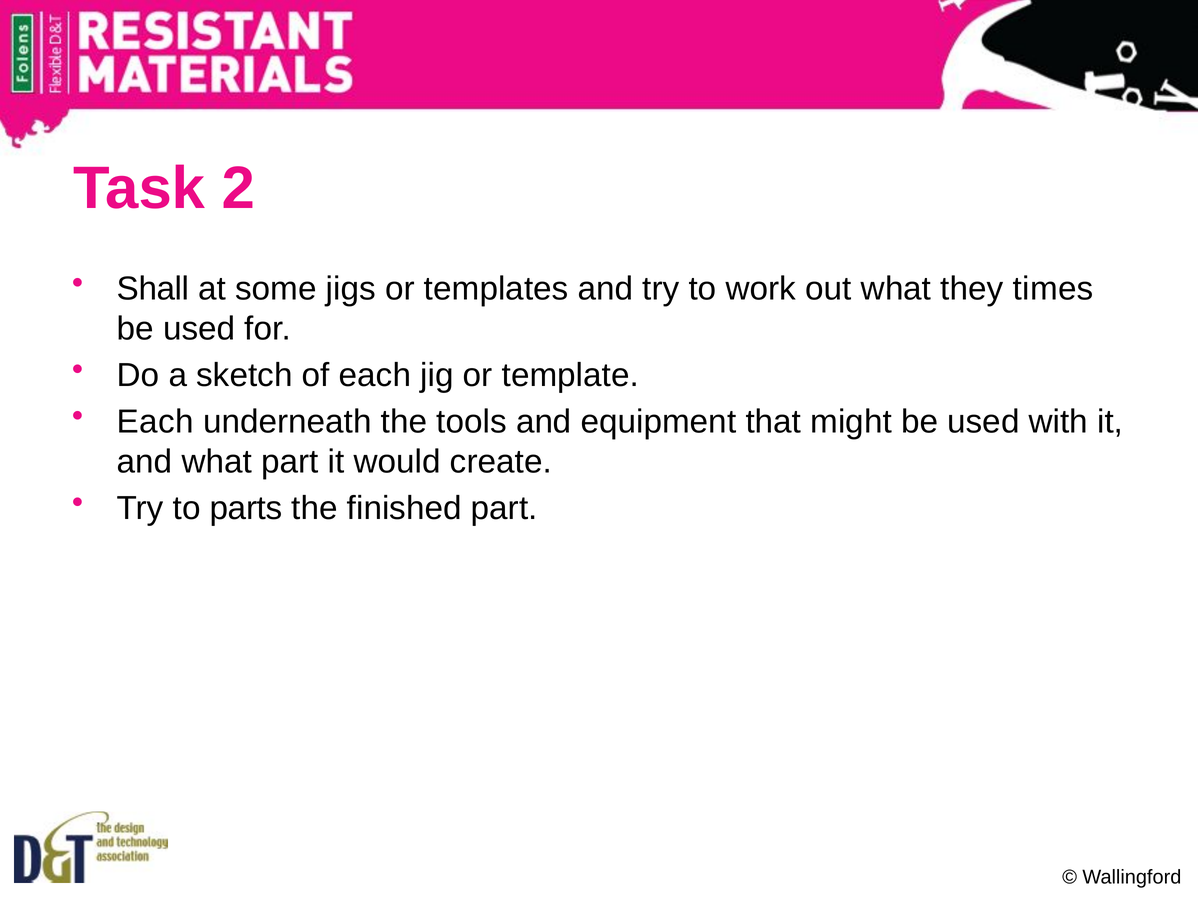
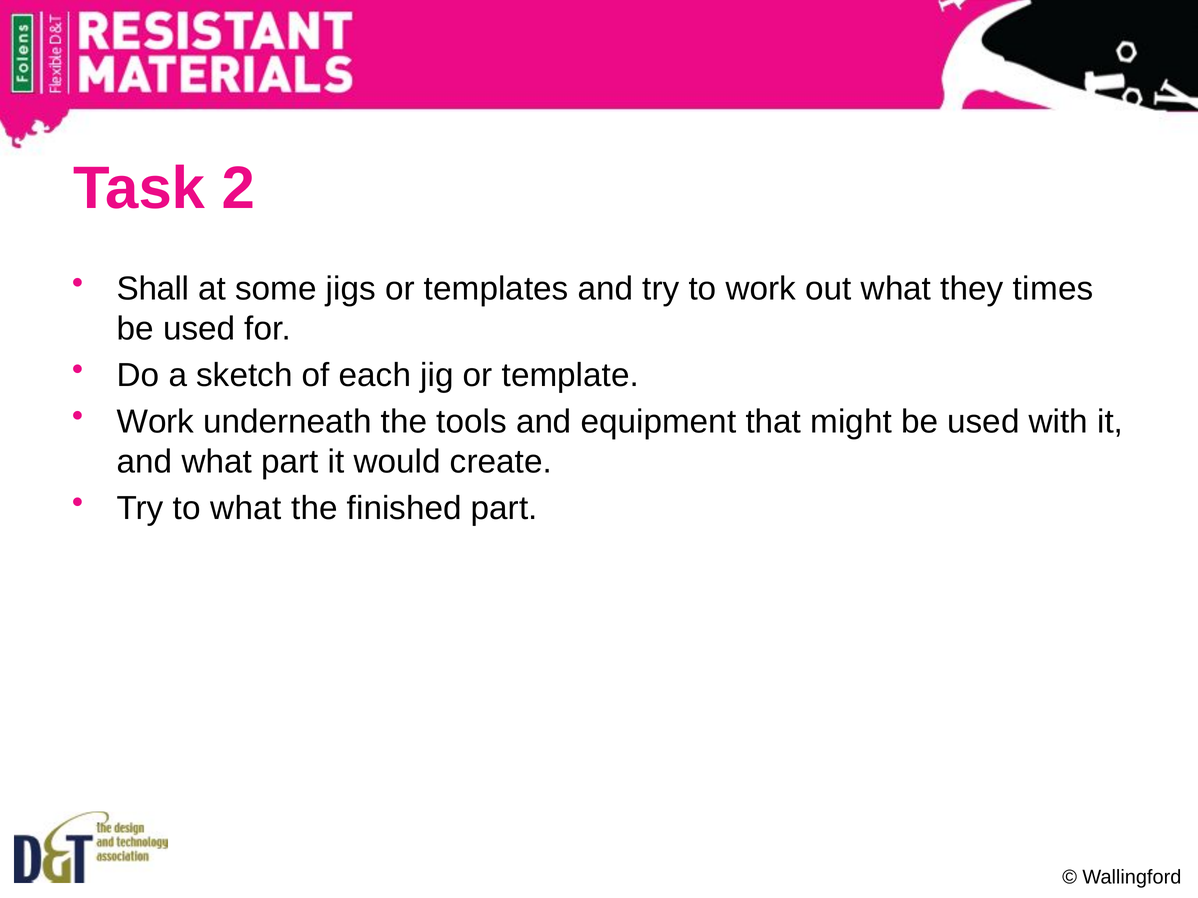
Each: Each -> Work (155, 422)
to parts: parts -> what (246, 509)
